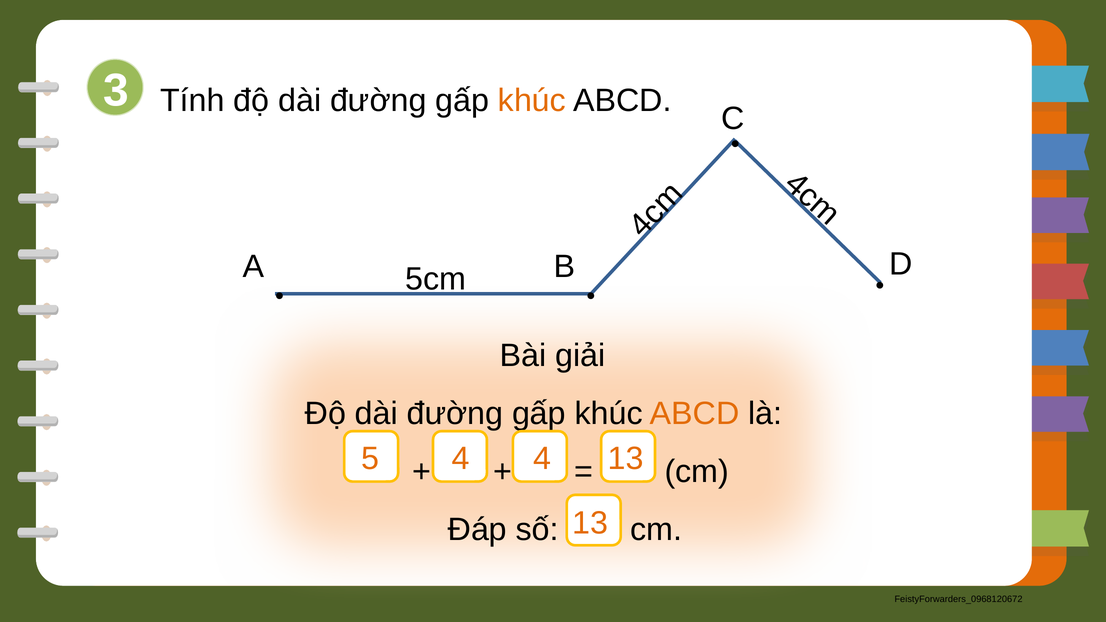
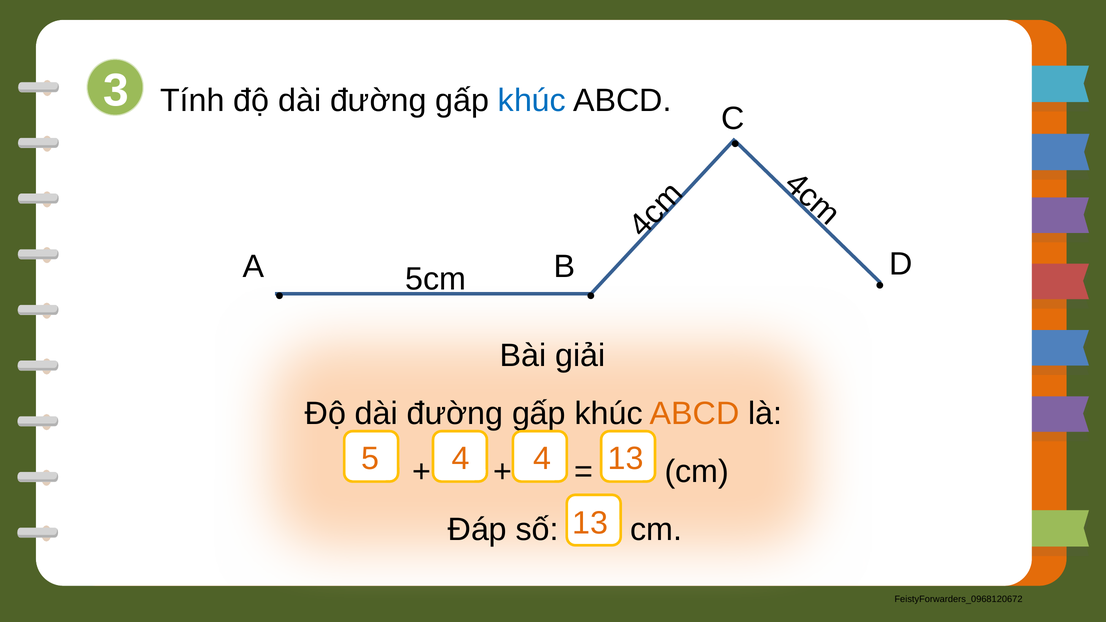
khúc colour: orange -> blue (532, 101)
